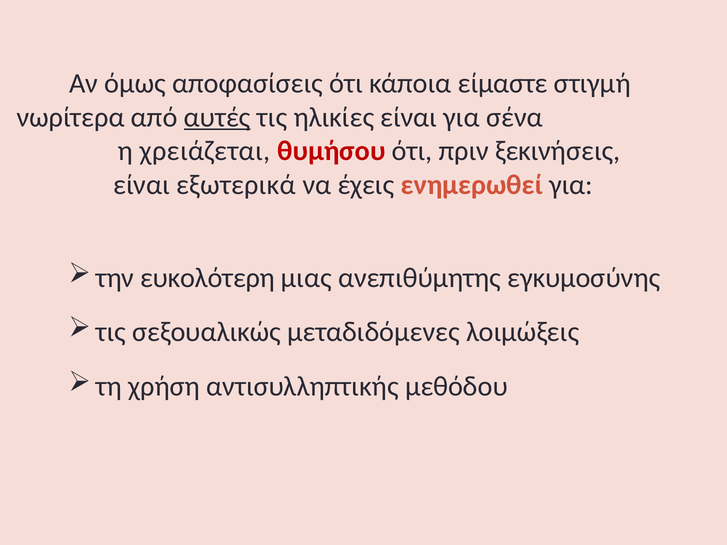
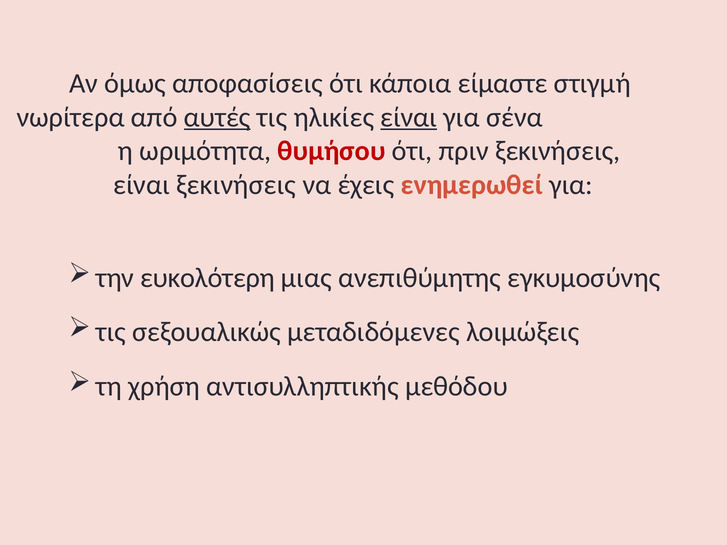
είναι underline: none -> present (409, 117)
χρειάζεται: χρειάζεται -> ωριμότητα (205, 151)
είναι εξωτερικά: εξωτερικά -> ξεκινήσεις (236, 185)
